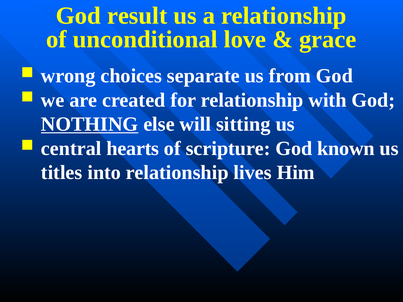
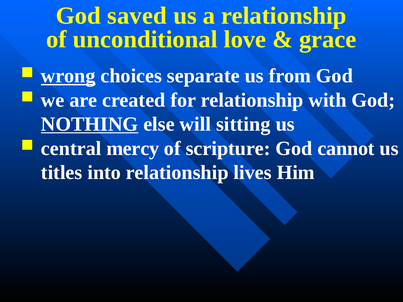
result: result -> saved (137, 16)
wrong underline: none -> present (68, 76)
hearts: hearts -> mercy (133, 149)
known: known -> cannot (346, 149)
